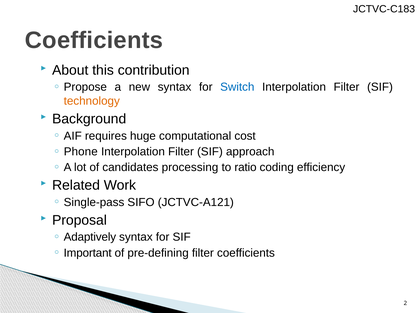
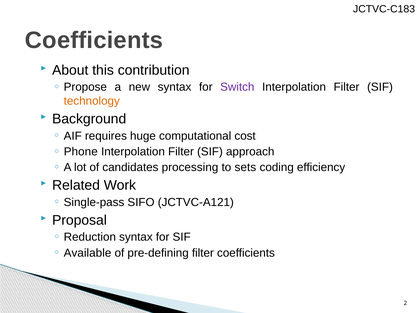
Switch colour: blue -> purple (237, 87)
ratio: ratio -> sets (245, 167)
Adaptively: Adaptively -> Reduction (90, 237)
Important: Important -> Available (88, 253)
